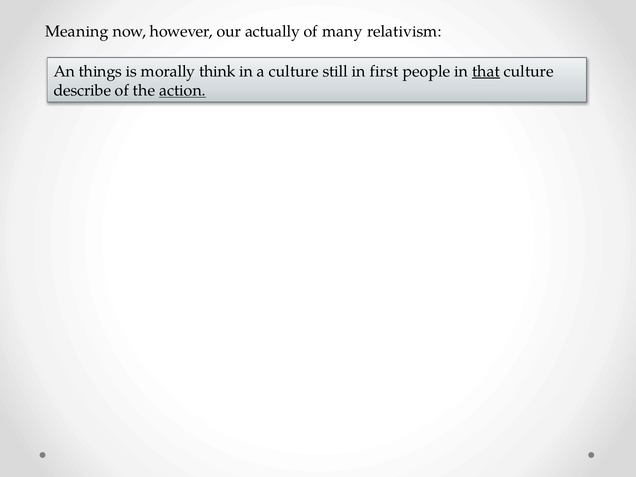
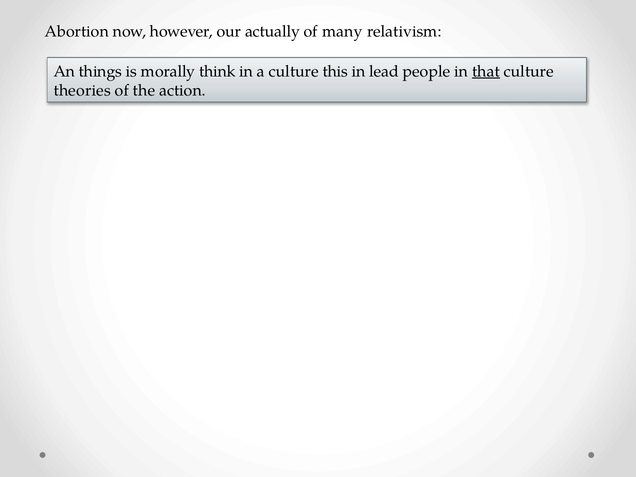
Meaning: Meaning -> Abortion (77, 31)
still: still -> this (335, 71)
first: first -> lead (384, 71)
describe: describe -> theories (82, 90)
action underline: present -> none (182, 90)
